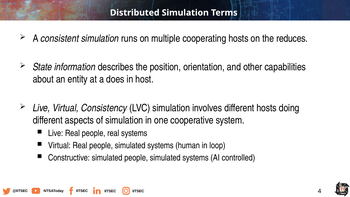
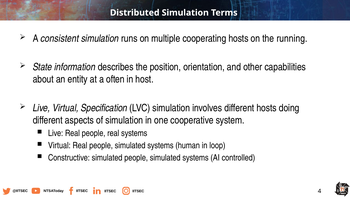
reduces: reduces -> running (292, 38)
does: does -> often (115, 79)
Consistency: Consistency -> Specification (104, 108)
